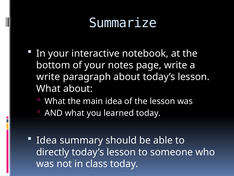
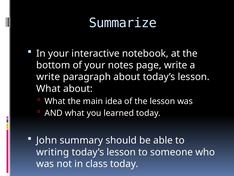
Idea: Idea -> John (47, 140)
directly: directly -> writing (53, 152)
